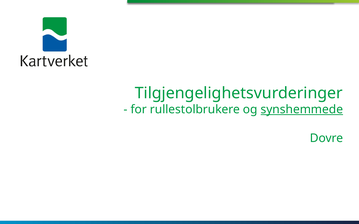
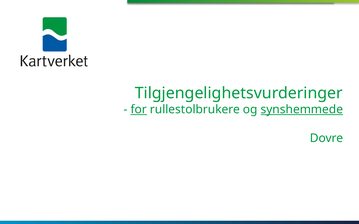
for underline: none -> present (139, 110)
